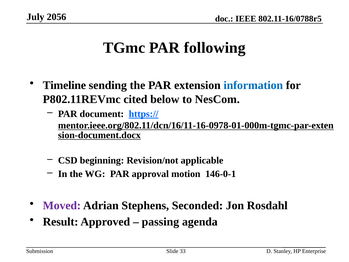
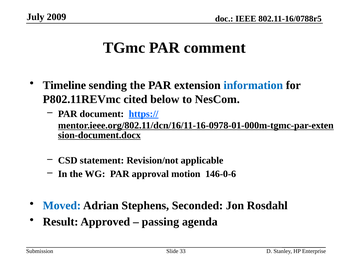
2056: 2056 -> 2009 (57, 17)
following: following -> comment (215, 48)
beginning: beginning -> statement (102, 160)
146-0-1: 146-0-1 -> 146-0-6 (221, 174)
Moved colour: purple -> blue (62, 205)
